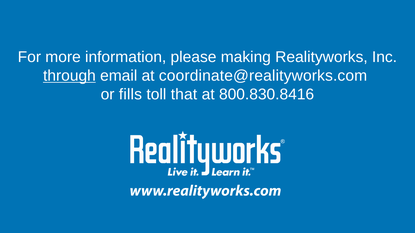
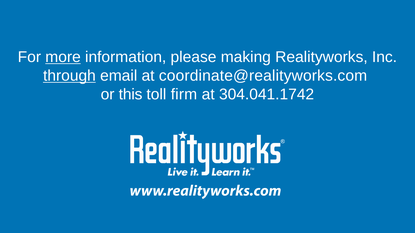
more underline: none -> present (63, 57)
fills: fills -> this (131, 94)
that: that -> firm (184, 94)
800.830.8416: 800.830.8416 -> 304.041.1742 (267, 94)
